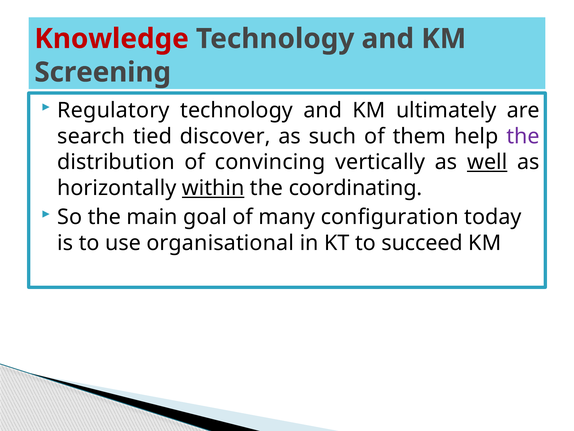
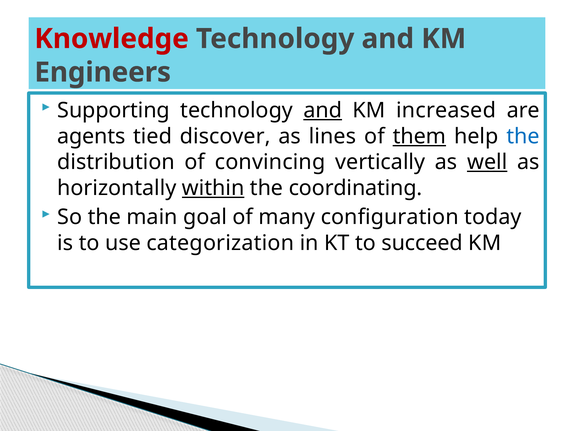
Screening: Screening -> Engineers (103, 72)
Regulatory: Regulatory -> Supporting (114, 110)
and underline: none -> present (323, 110)
ultimately: ultimately -> increased (446, 110)
search: search -> agents (91, 136)
such: such -> lines (333, 136)
them underline: none -> present (419, 136)
the colour: purple -> blue (523, 136)
organisational: organisational -> categorization (220, 243)
